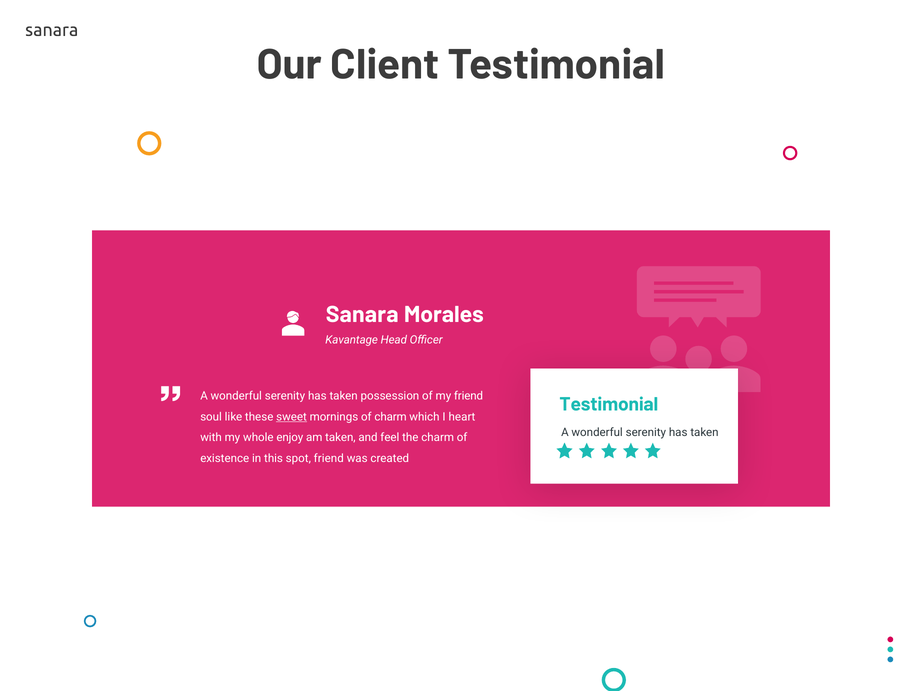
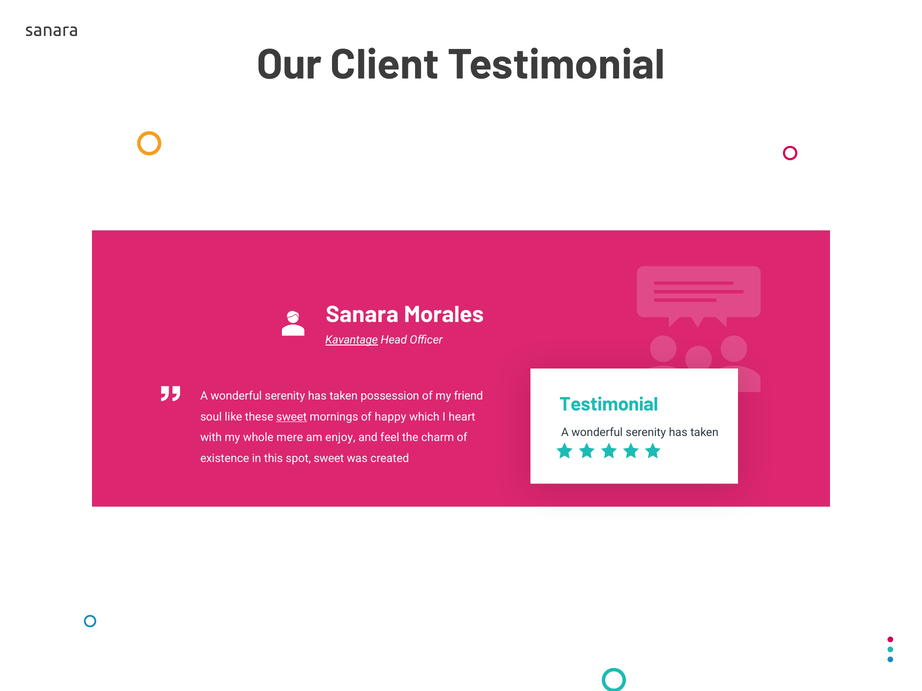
Kavantage underline: none -> present (352, 340)
of charm: charm -> happy (390, 417)
enjoy: enjoy -> mere (290, 438)
am taken: taken -> enjoy (340, 438)
spot friend: friend -> sweet (329, 459)
